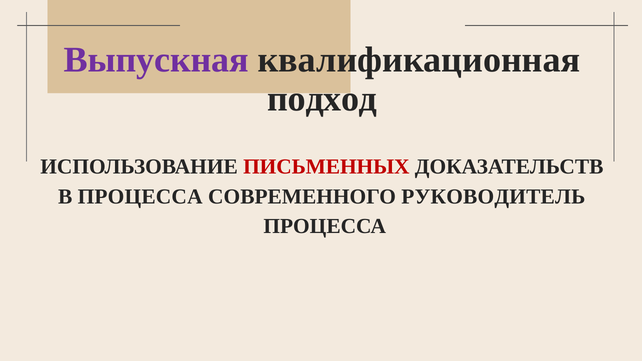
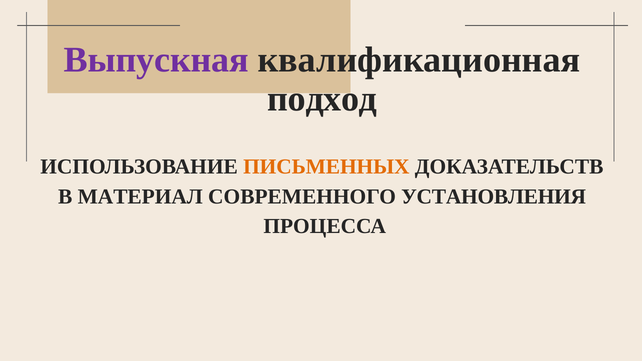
ПИСЬМЕННЫХ colour: red -> orange (326, 167)
В ПРОЦЕССА: ПРОЦЕССА -> МАТЕРИАЛ (140, 197)
РУКОВОДИТЕЛЬ: РУКОВОДИТЕЛЬ -> УСТАНОВЛЕНИЯ (494, 197)
